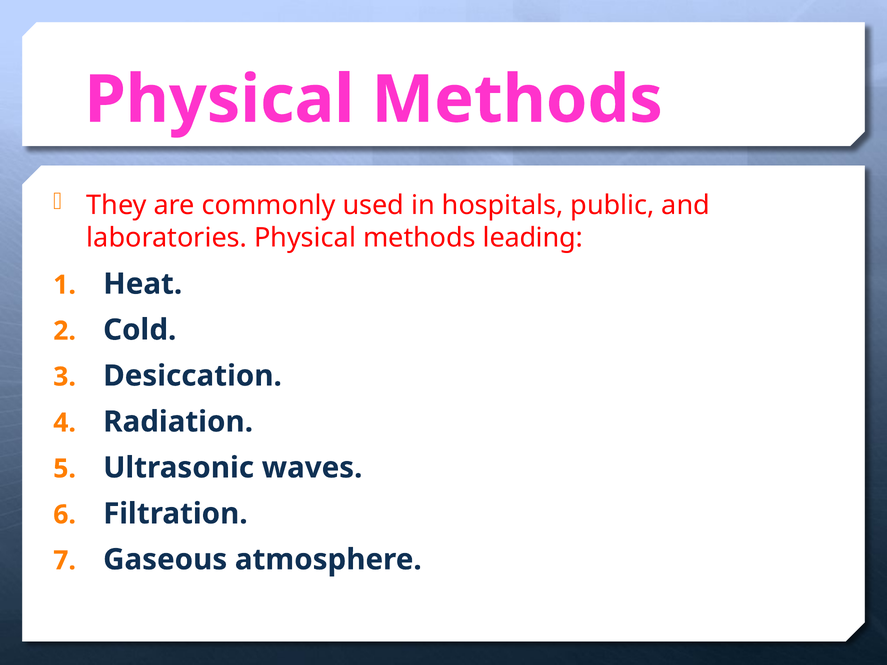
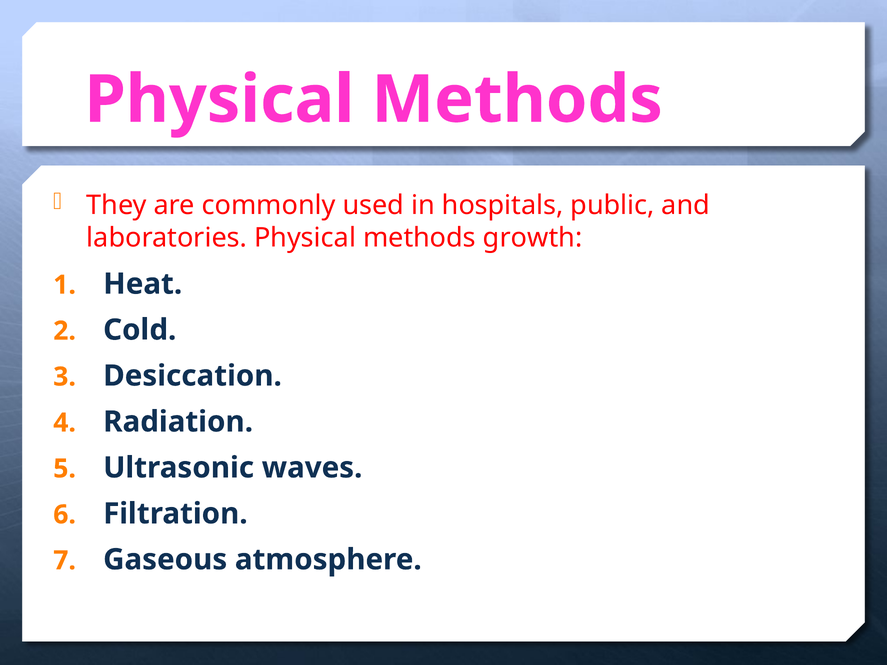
leading: leading -> growth (533, 238)
